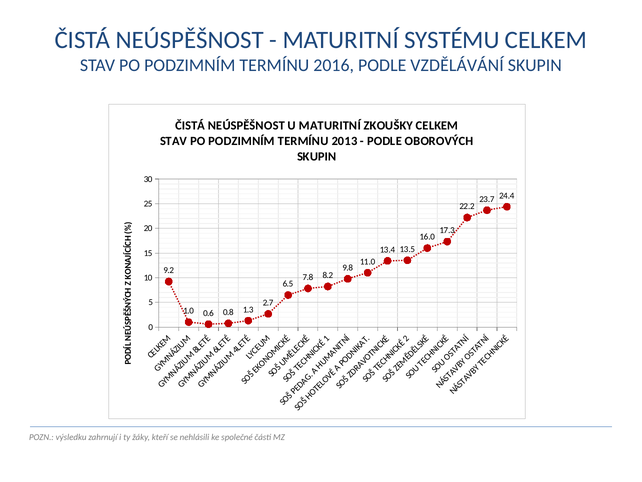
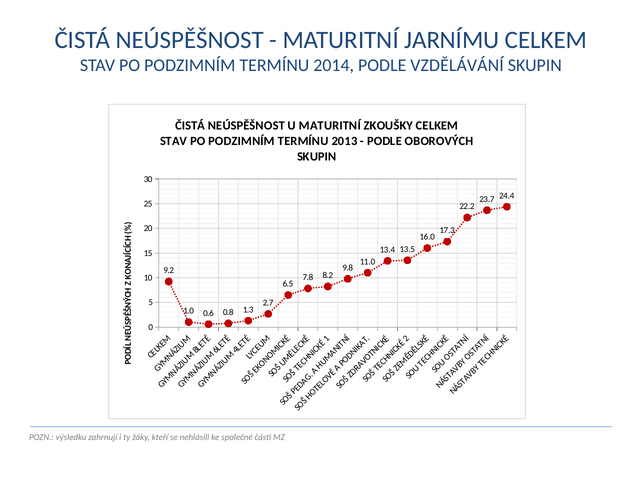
SYSTÉMU: SYSTÉMU -> JARNÍMU (452, 40)
2016: 2016 -> 2014 (334, 65)
